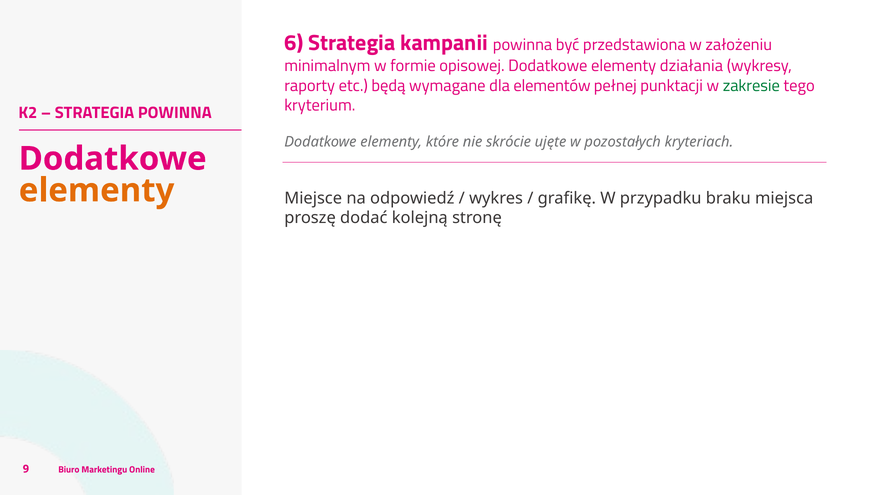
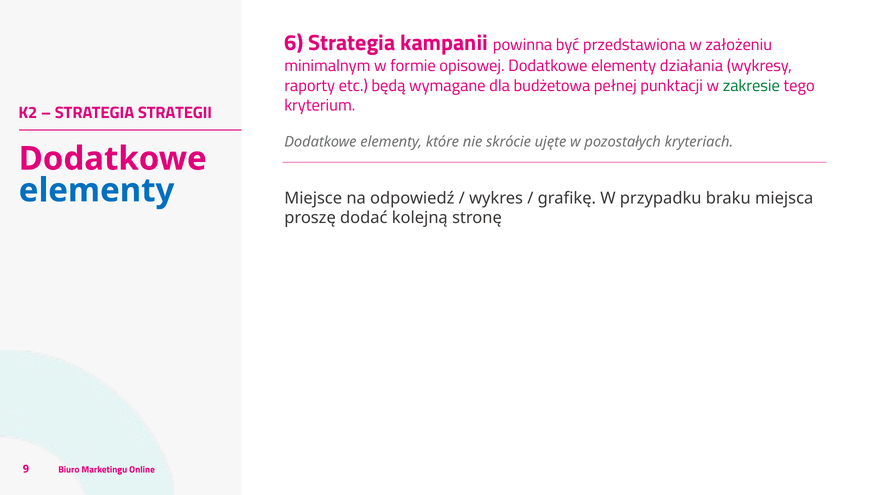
elementów: elementów -> budżetowa (552, 86)
STRATEGIA POWINNA: POWINNA -> STRATEGII (175, 113)
elementy colour: orange -> blue (97, 190)
